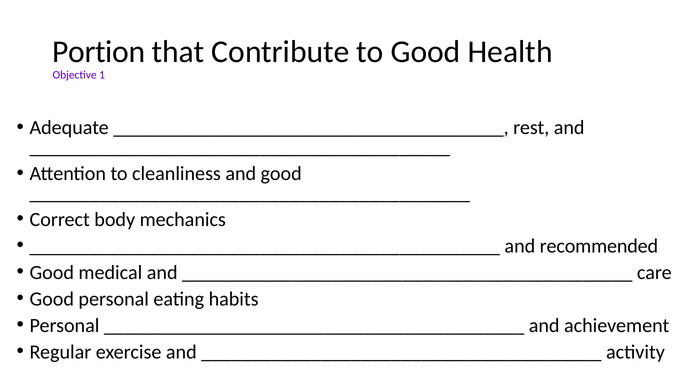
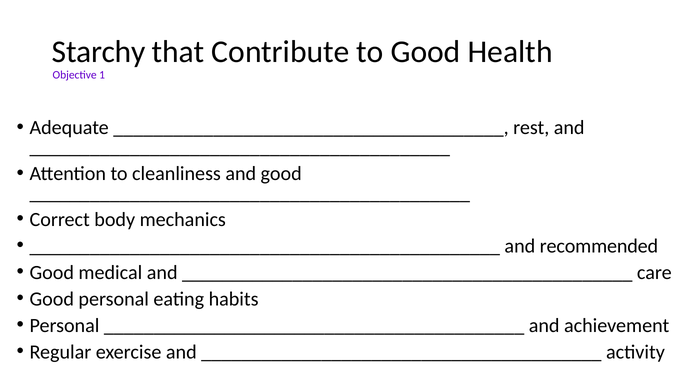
Portion: Portion -> Starchy (99, 52)
